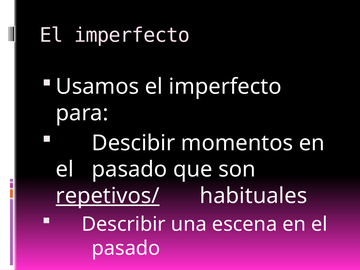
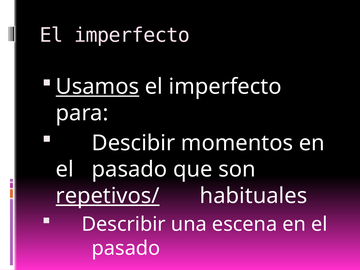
Usamos underline: none -> present (97, 87)
